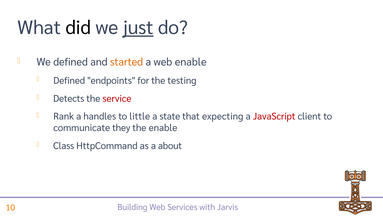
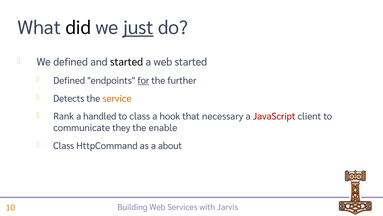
started colour: orange -> black (127, 62)
web enable: enable -> started (191, 62)
for underline: none -> present (143, 80)
testing: testing -> further (182, 80)
service colour: red -> orange (117, 98)
handles: handles -> handled (100, 116)
to little: little -> class (140, 116)
state: state -> hook (170, 116)
expecting: expecting -> necessary (223, 116)
